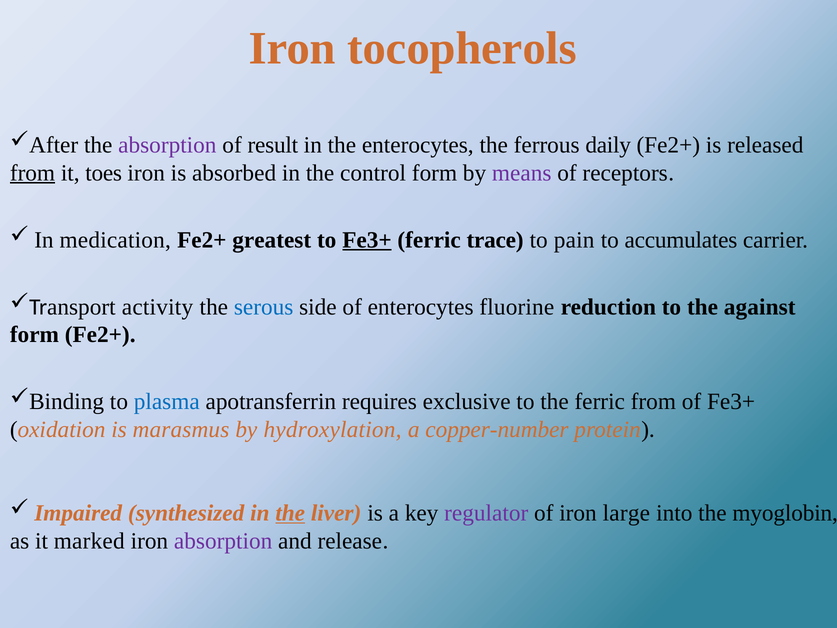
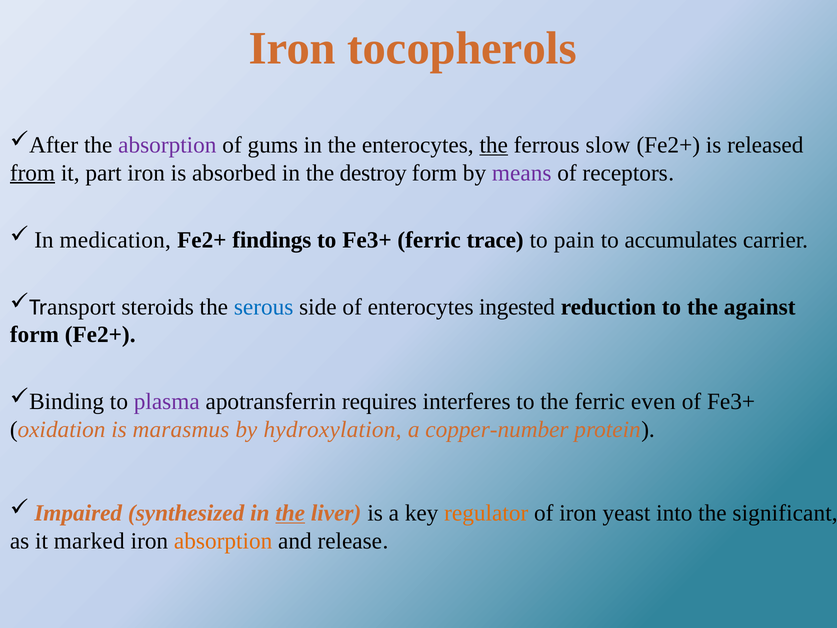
result: result -> gums (273, 145)
the underline: none -> present (494, 145)
daily: daily -> slow (608, 145)
toes: toes -> part (104, 173)
control: control -> destroy (373, 173)
greatest: greatest -> findings (272, 240)
Fe3+ underline: present -> none (367, 240)
activity: activity -> steroids (158, 307)
fluorine: fluorine -> ingested (517, 307)
plasma colour: blue -> purple (167, 402)
exclusive: exclusive -> interferes (467, 402)
ferric from: from -> even (653, 402)
regulator colour: purple -> orange (486, 513)
large: large -> yeast (626, 513)
myoglobin: myoglobin -> significant (785, 513)
absorption colour: purple -> orange (223, 541)
